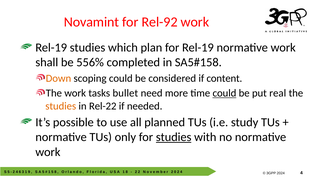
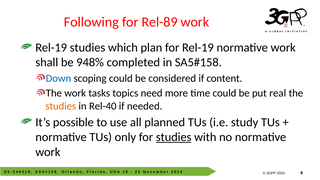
Novamint: Novamint -> Following (91, 22)
Rel-92: Rel-92 -> Rel-89 (160, 22)
556%: 556% -> 948% (90, 62)
Down colour: orange -> blue (58, 78)
bullet: bullet -> topics (125, 93)
could underline: present -> none (224, 93)
Rel-22: Rel-22 -> Rel-40 (103, 106)
